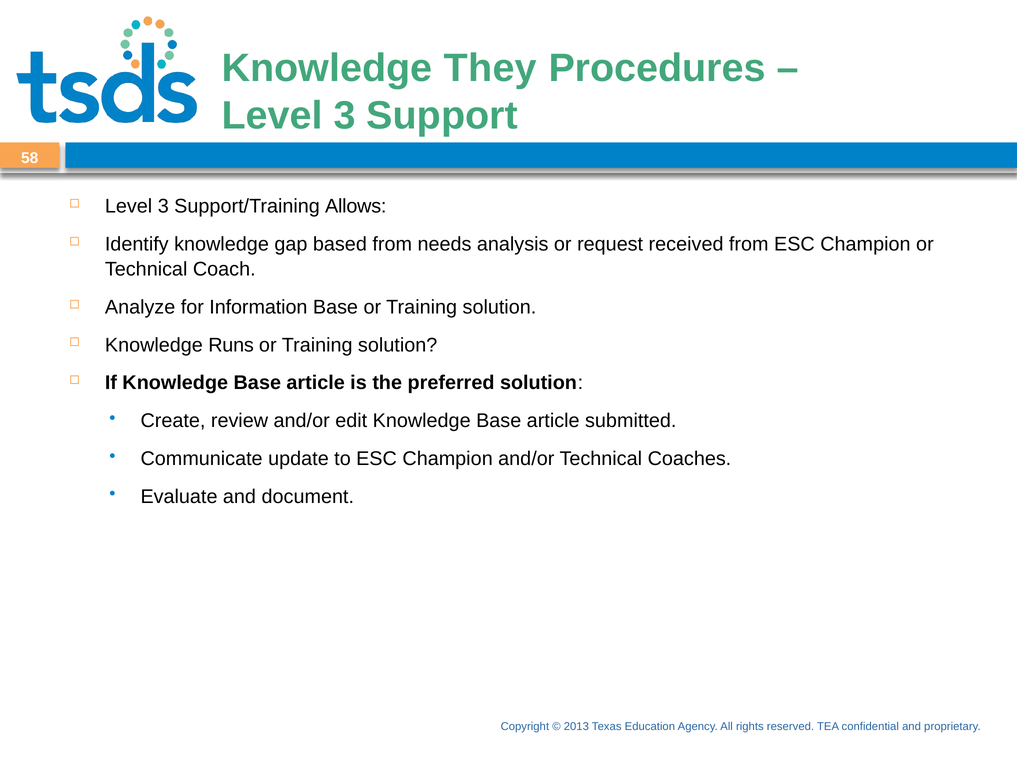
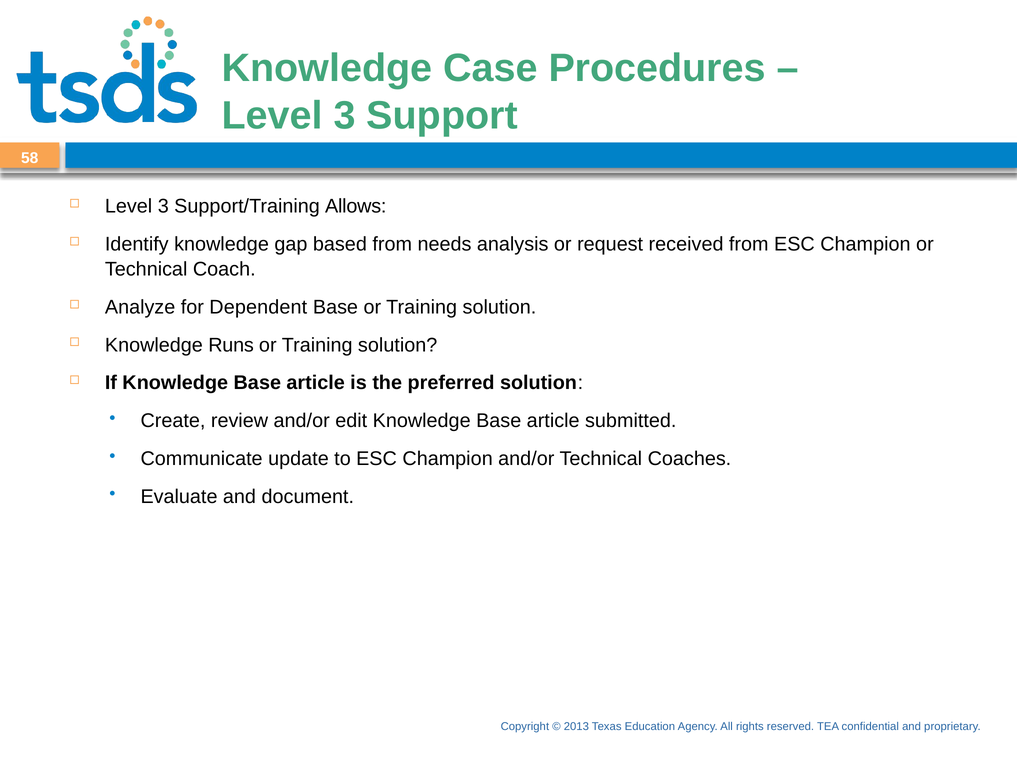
They: They -> Case (490, 68)
Information: Information -> Dependent (258, 307)
